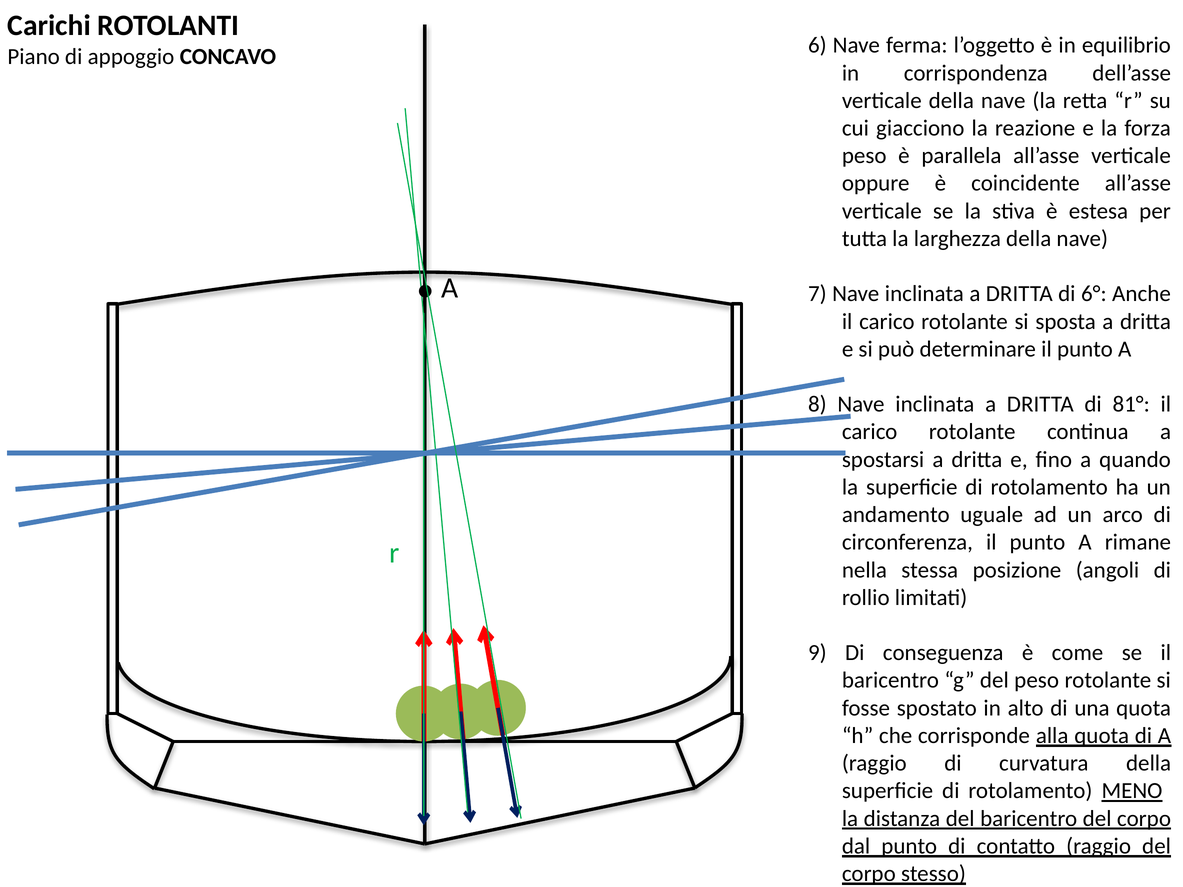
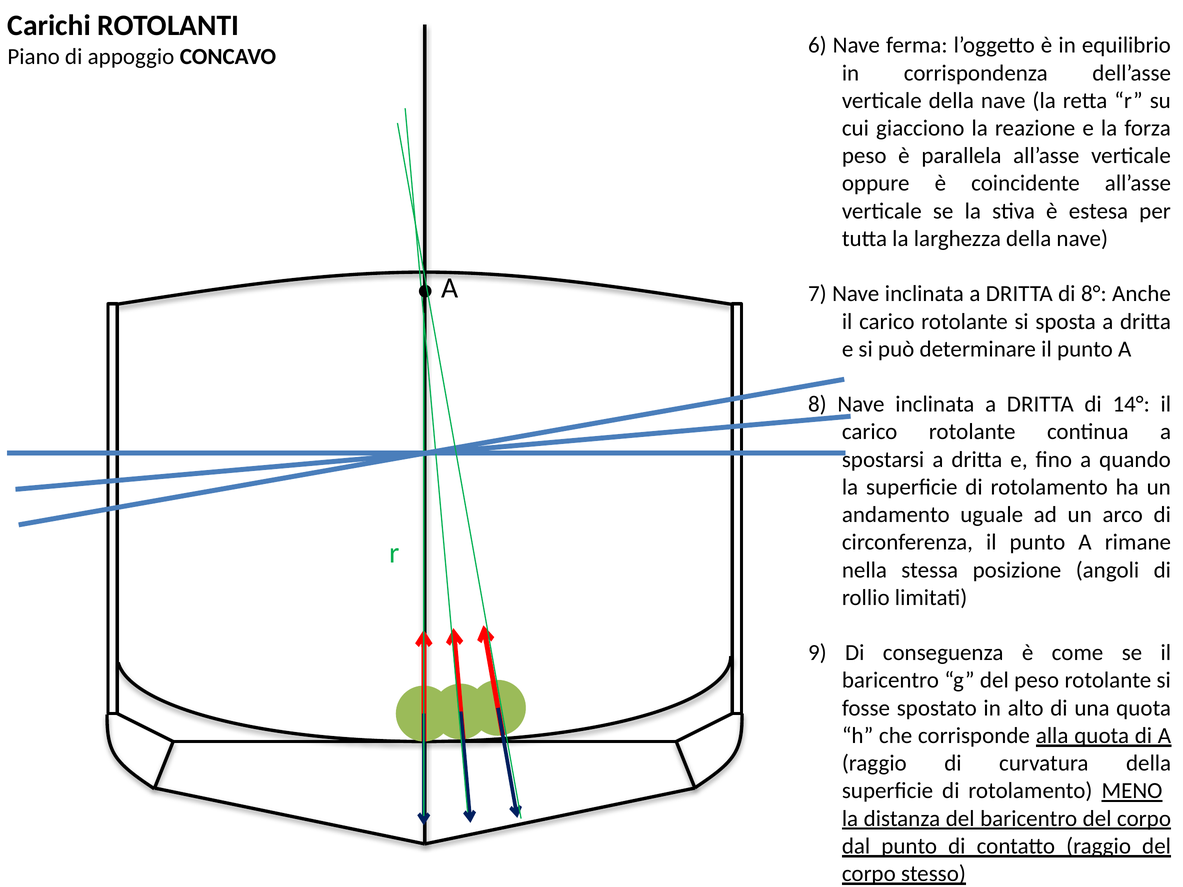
6°: 6° -> 8° (1094, 294)
81°: 81° -> 14° (1131, 404)
